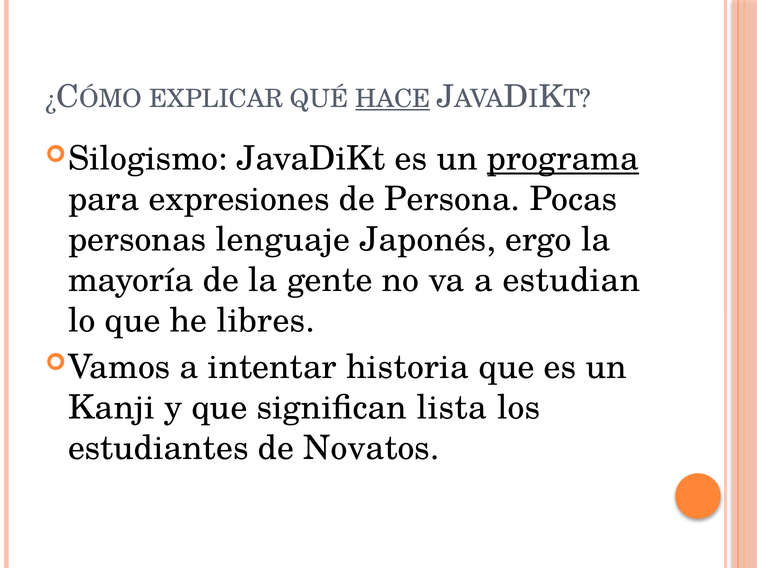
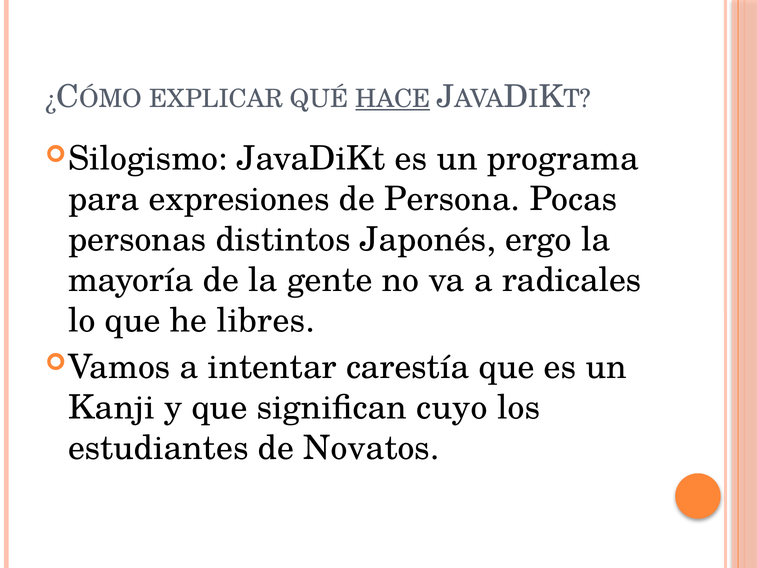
programa underline: present -> none (563, 159)
lenguaje: lenguaje -> distintos (283, 240)
estudian: estudian -> radicales (572, 280)
historia: historia -> carestía (408, 367)
lista: lista -> cuyo (452, 407)
